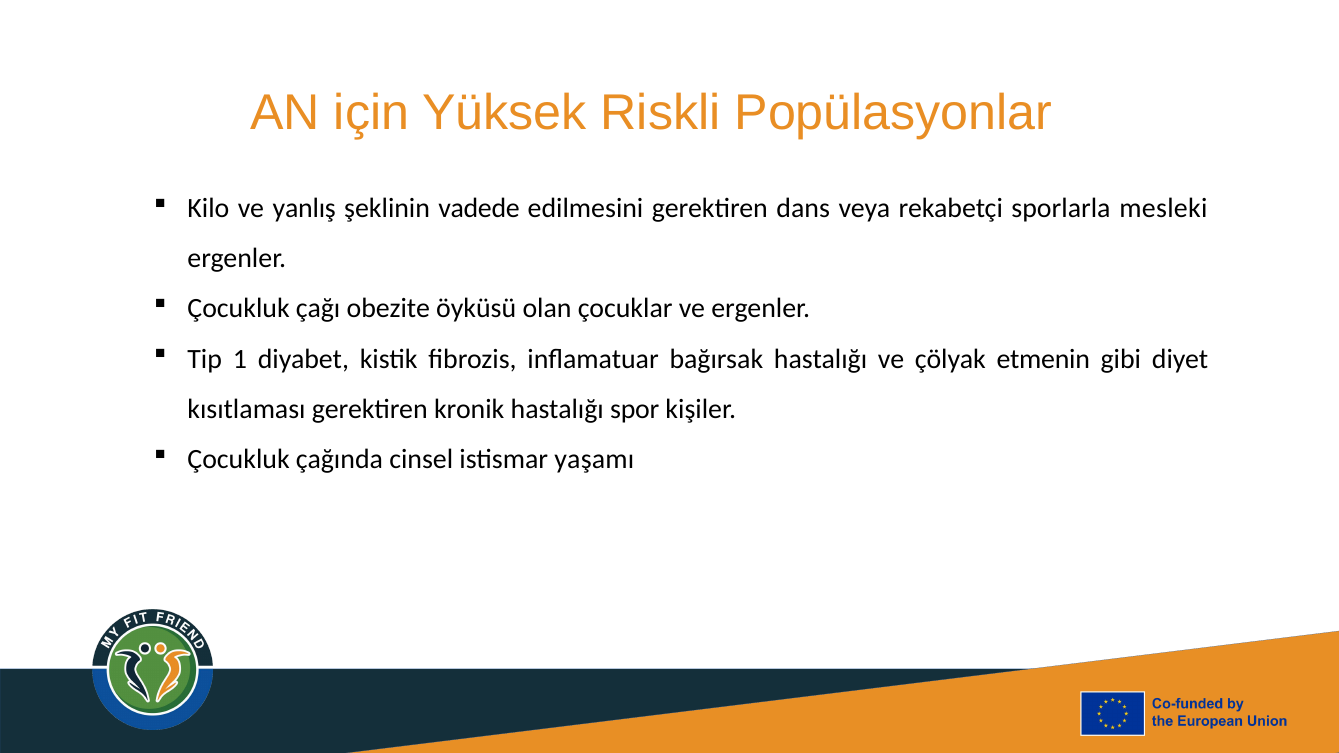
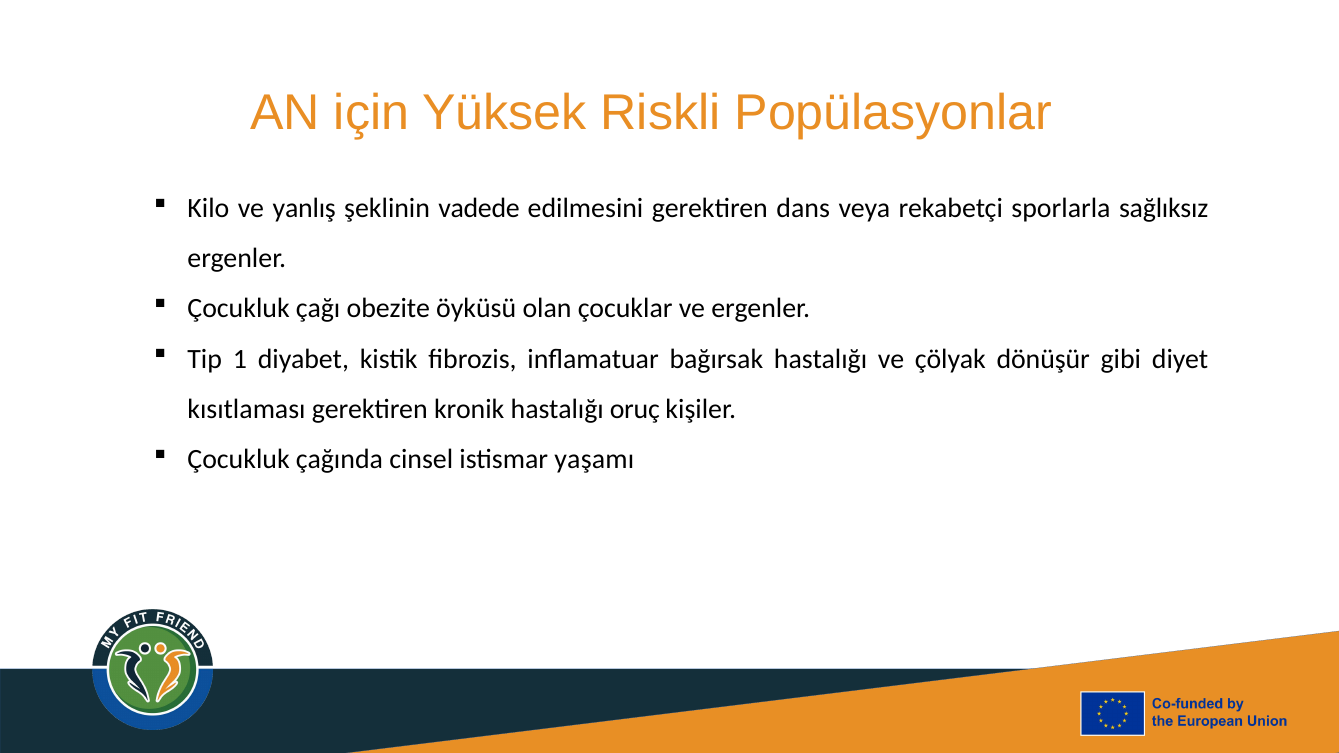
mesleki: mesleki -> sağlıksız (1164, 208)
etmenin: etmenin -> dönüşür (1043, 359)
spor: spor -> oruç (635, 409)
